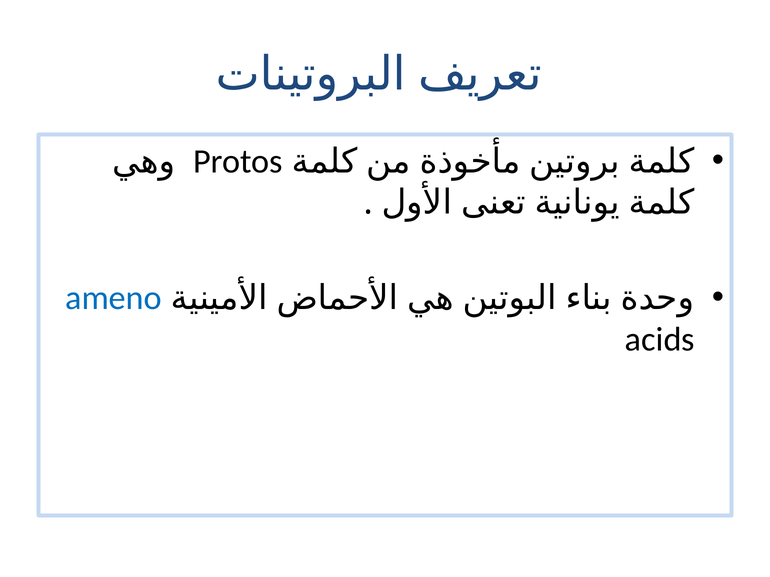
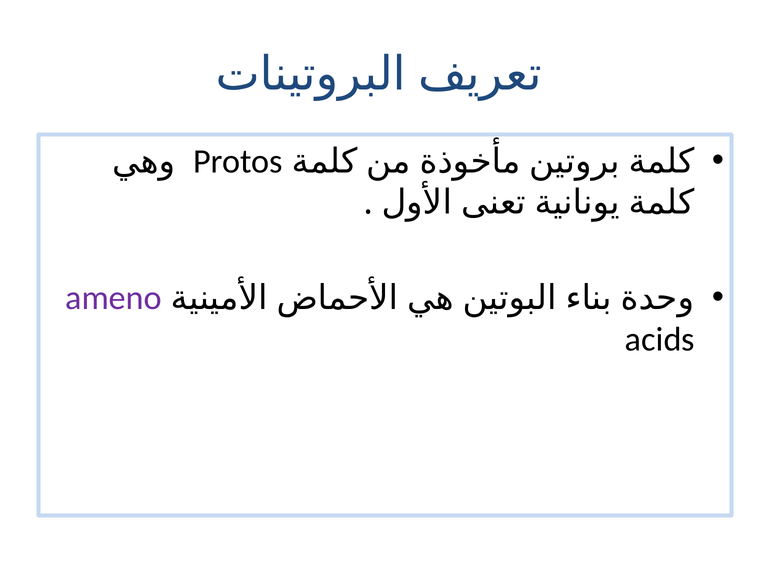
ameno colour: blue -> purple (114, 298)
